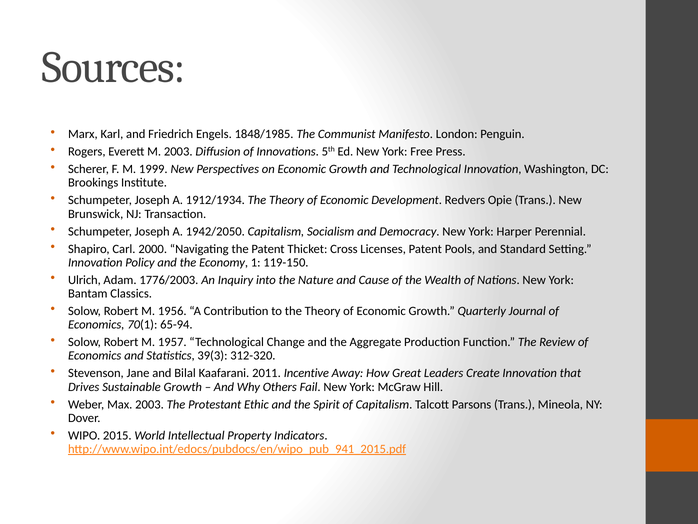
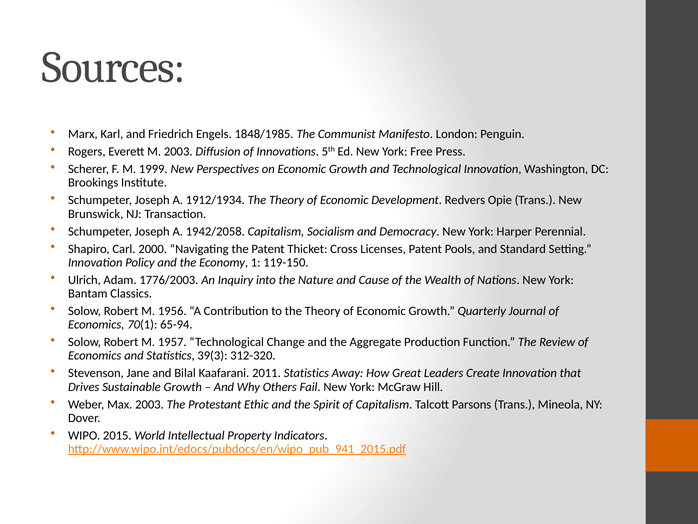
1942/2050: 1942/2050 -> 1942/2058 (215, 231)
2011 Incentive: Incentive -> Statistics (306, 373)
